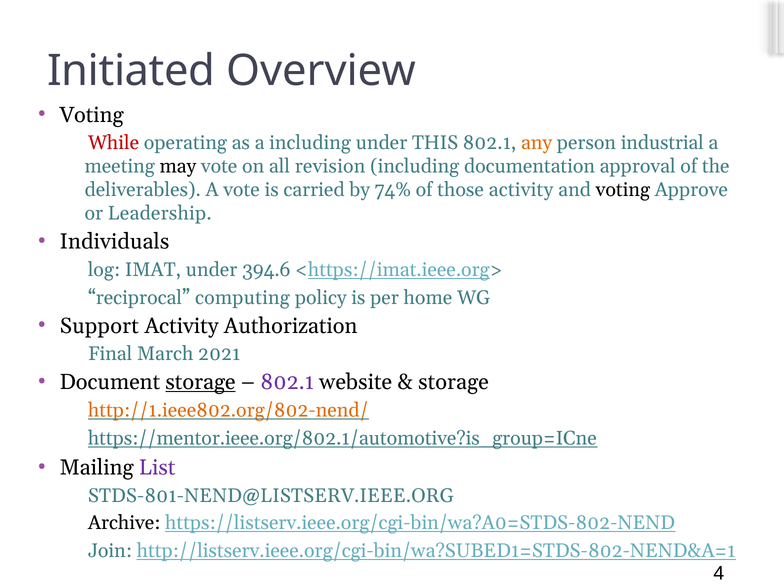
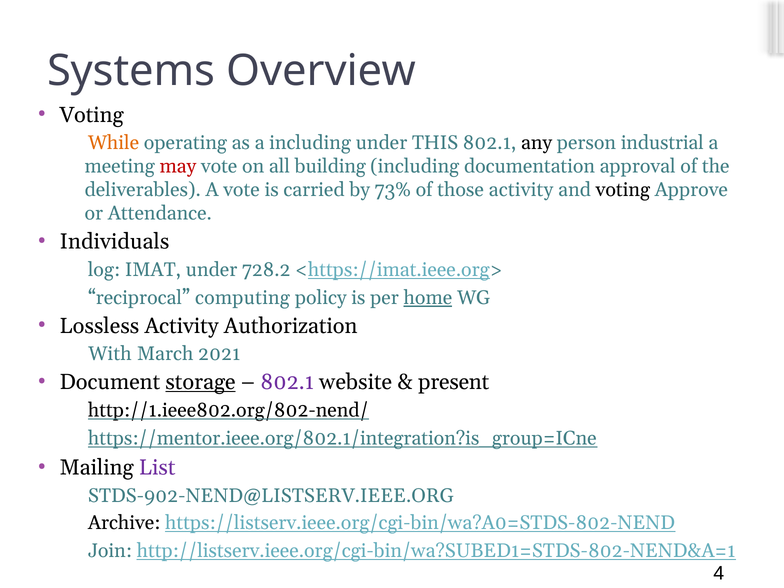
Initiated: Initiated -> Systems (131, 71)
While colour: red -> orange (114, 143)
any colour: orange -> black (537, 143)
may colour: black -> red (178, 166)
revision: revision -> building (330, 166)
74%: 74% -> 73% (393, 190)
Leadership: Leadership -> Attendance (160, 213)
394.6: 394.6 -> 728.2 (266, 270)
home underline: none -> present (428, 298)
Support: Support -> Lossless (99, 326)
Final: Final -> With (110, 354)
storage: storage -> present (454, 382)
http://1.ieee802.org/802-nend/ colour: orange -> black (228, 410)
https://mentor.ieee.org/802.1/automotive?is_group=ICne: https://mentor.ieee.org/802.1/automotive?is_group=ICne -> https://mentor.ieee.org/802.1/integration?is_group=ICne (342, 438)
STDS-801-NEND@LISTSERV.IEEE.ORG: STDS-801-NEND@LISTSERV.IEEE.ORG -> STDS-902-NEND@LISTSERV.IEEE.ORG (271, 496)
